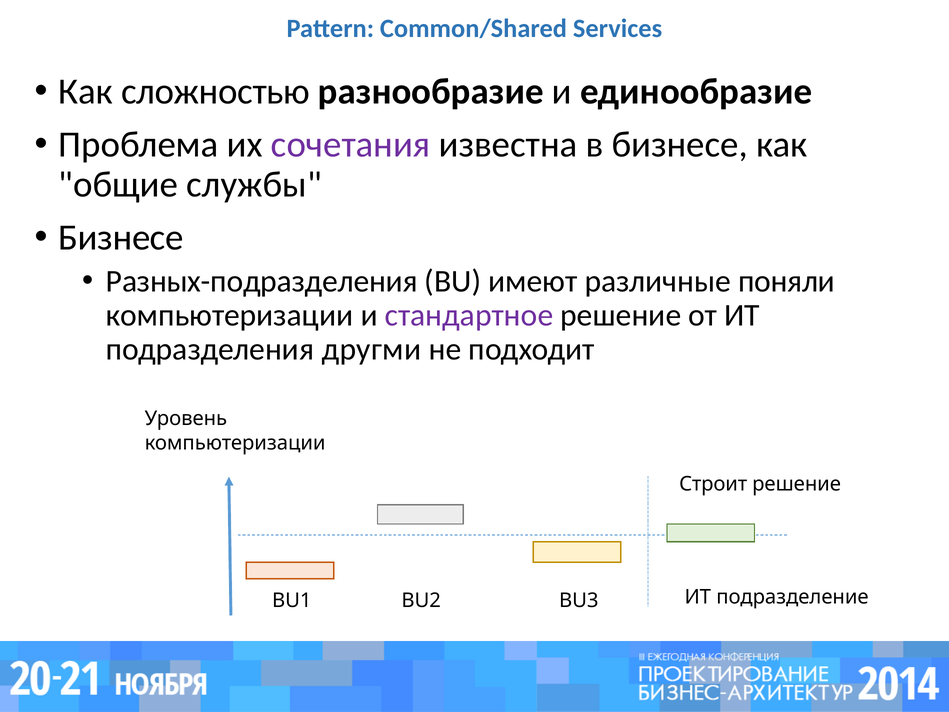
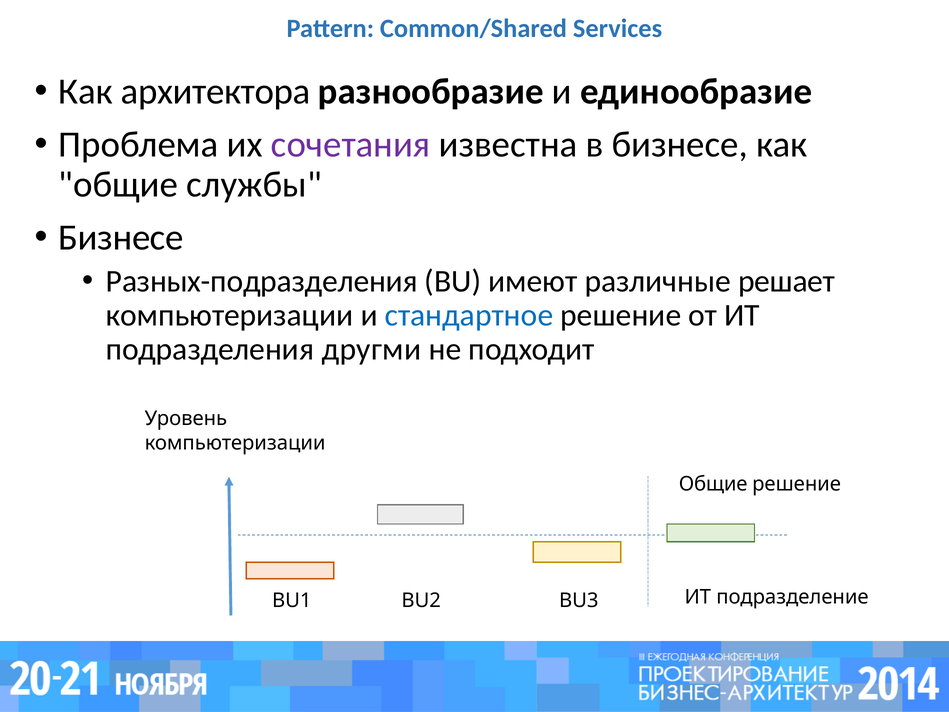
сложностью: сложностью -> архитектора (216, 91)
поняли: поняли -> решает (787, 281)
стандартное colour: purple -> blue (469, 315)
Строит: Строит -> Общие (713, 484)
